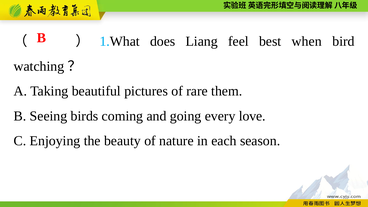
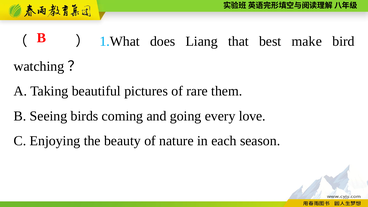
feel: feel -> that (238, 41)
when: when -> make (307, 41)
